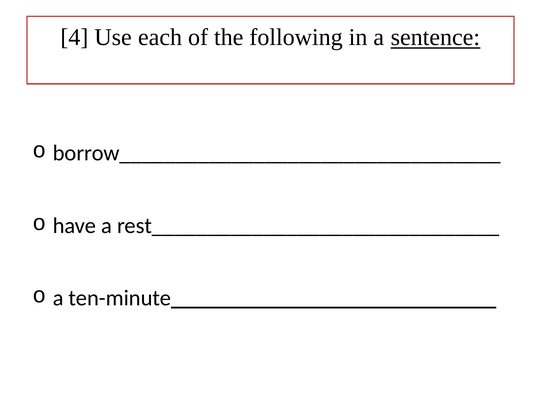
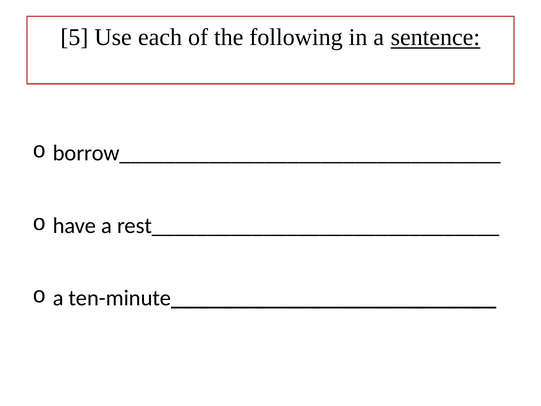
4: 4 -> 5 (75, 37)
